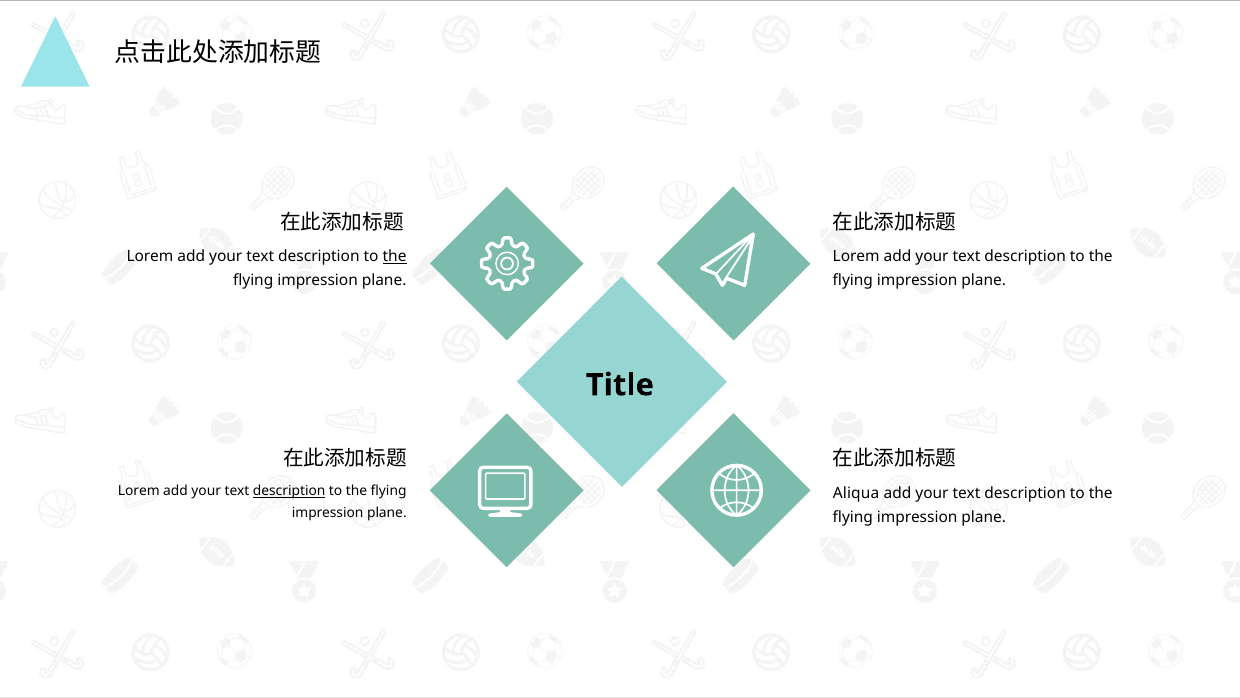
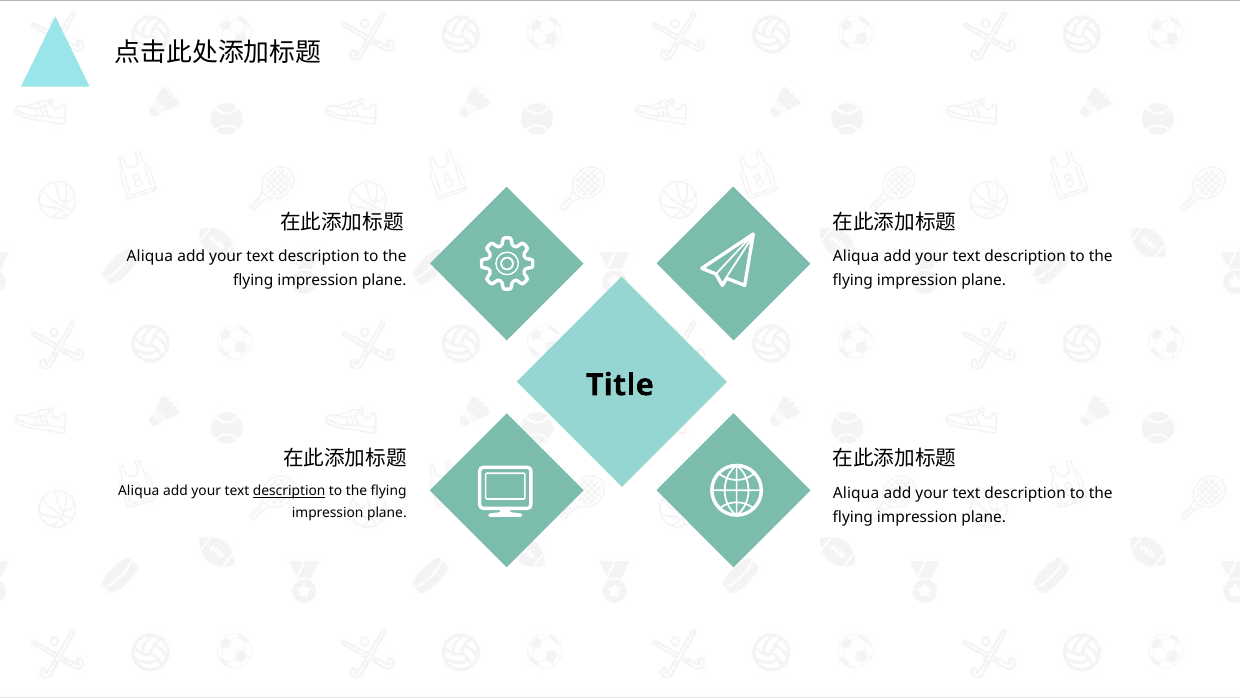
Lorem: Lorem -> Aliqua (150, 256)
the underline: present -> none (395, 256)
Lorem: Lorem -> Aliqua (856, 256)
Lorem: Lorem -> Aliqua (139, 491)
